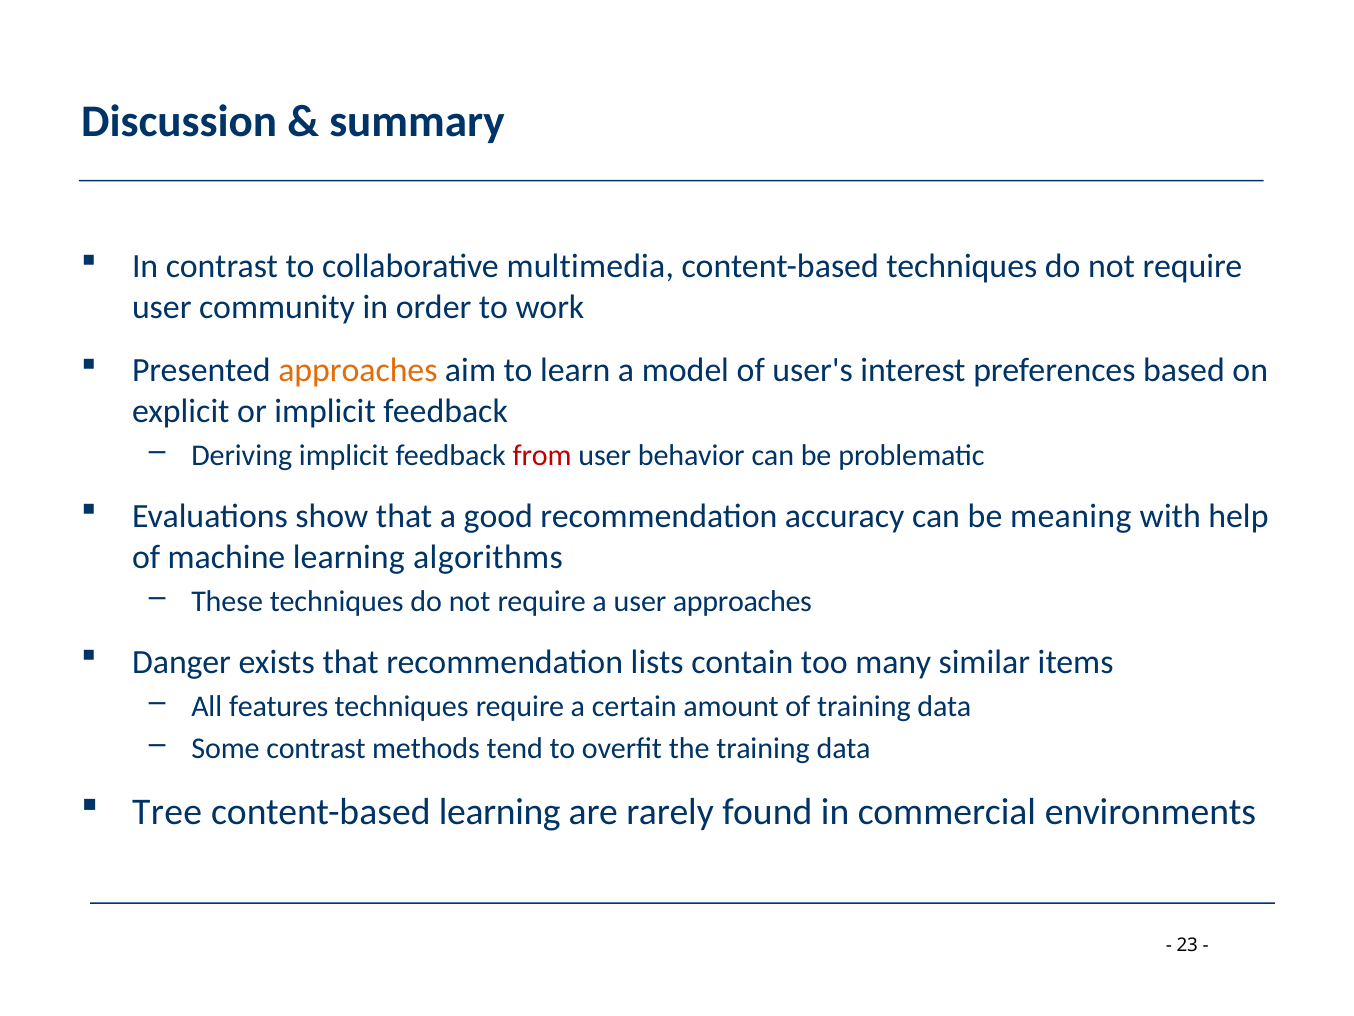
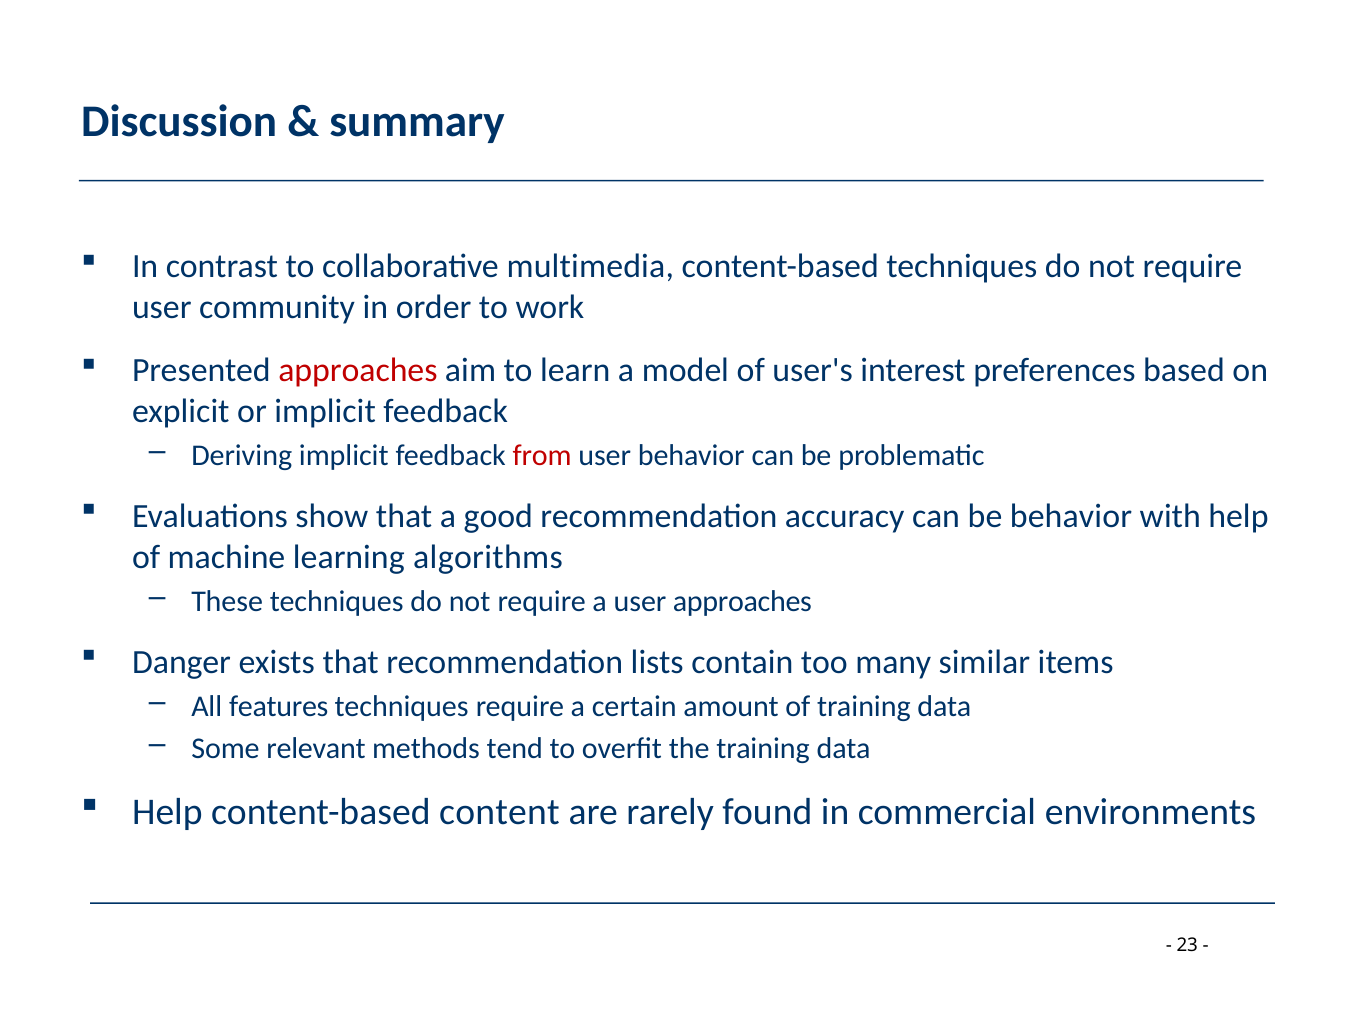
approaches colour: orange -> red (358, 370)
be meaning: meaning -> behavior (1071, 516)
Some contrast: contrast -> relevant (316, 748)
Tree: Tree -> Help (167, 812)
content-based learning: learning -> content (499, 812)
